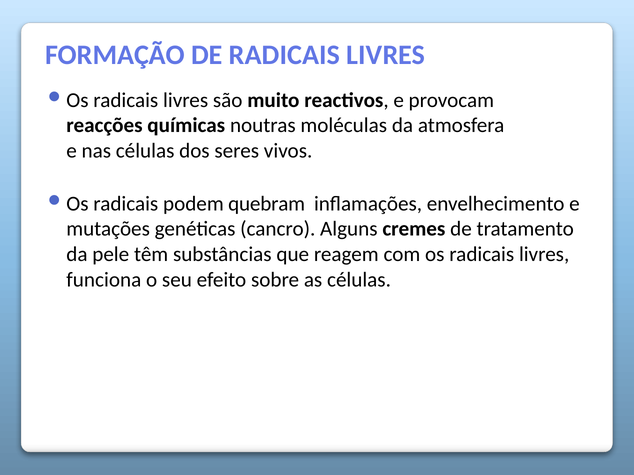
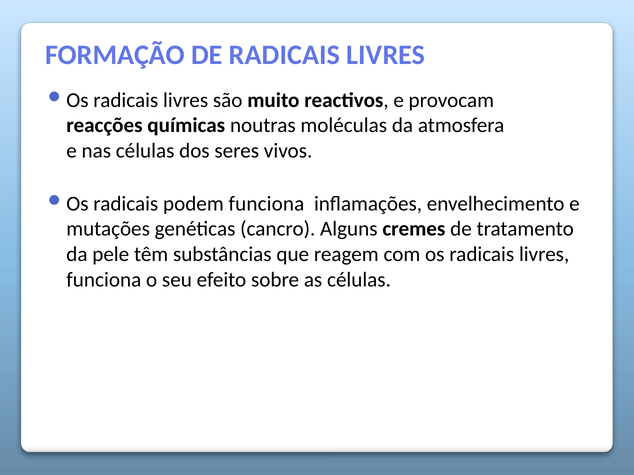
podem quebram: quebram -> funciona (266, 204)
